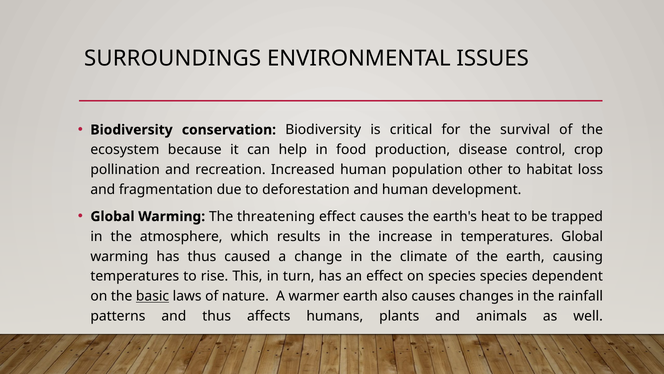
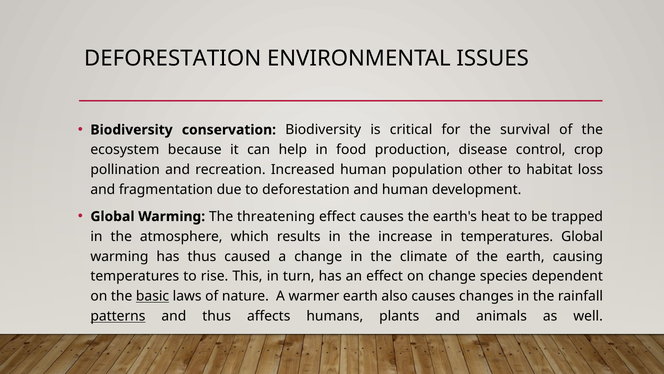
SURROUNDINGS: SURROUNDINGS -> DEFORESTATION (173, 58)
on species: species -> change (452, 276)
patterns underline: none -> present (118, 316)
